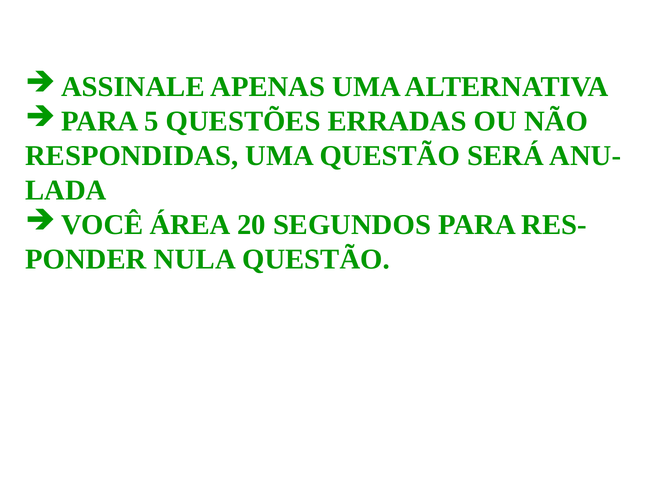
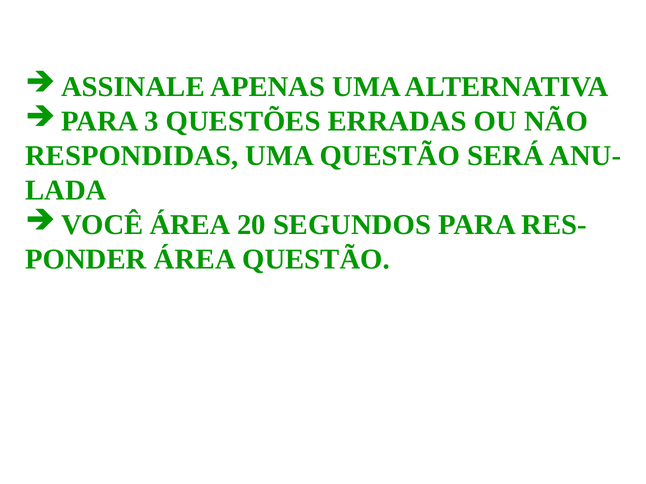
5: 5 -> 3 (151, 122)
PONDER NULA: NULA -> ÁREA (195, 259)
